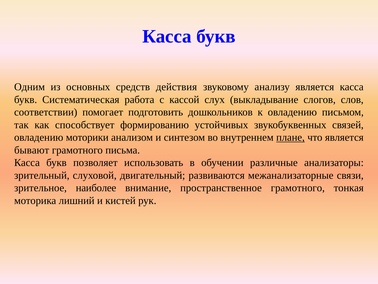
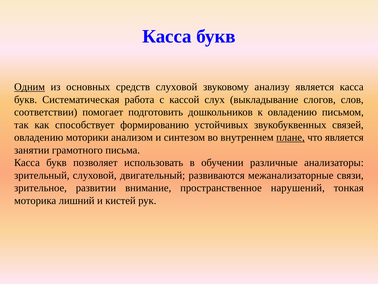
Одним underline: none -> present (30, 87)
средств действия: действия -> слуховой (177, 87)
бывают: бывают -> занятии (32, 150)
наиболее: наиболее -> развитии (96, 188)
пространственное грамотного: грамотного -> нарушений (298, 188)
